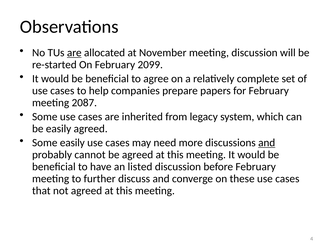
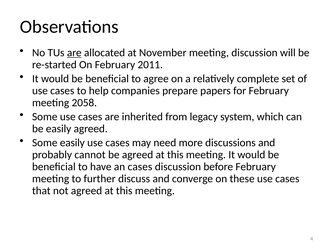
2099: 2099 -> 2011 (150, 65)
2087: 2087 -> 2058 (84, 103)
and underline: present -> none (267, 143)
an listed: listed -> cases (140, 167)
